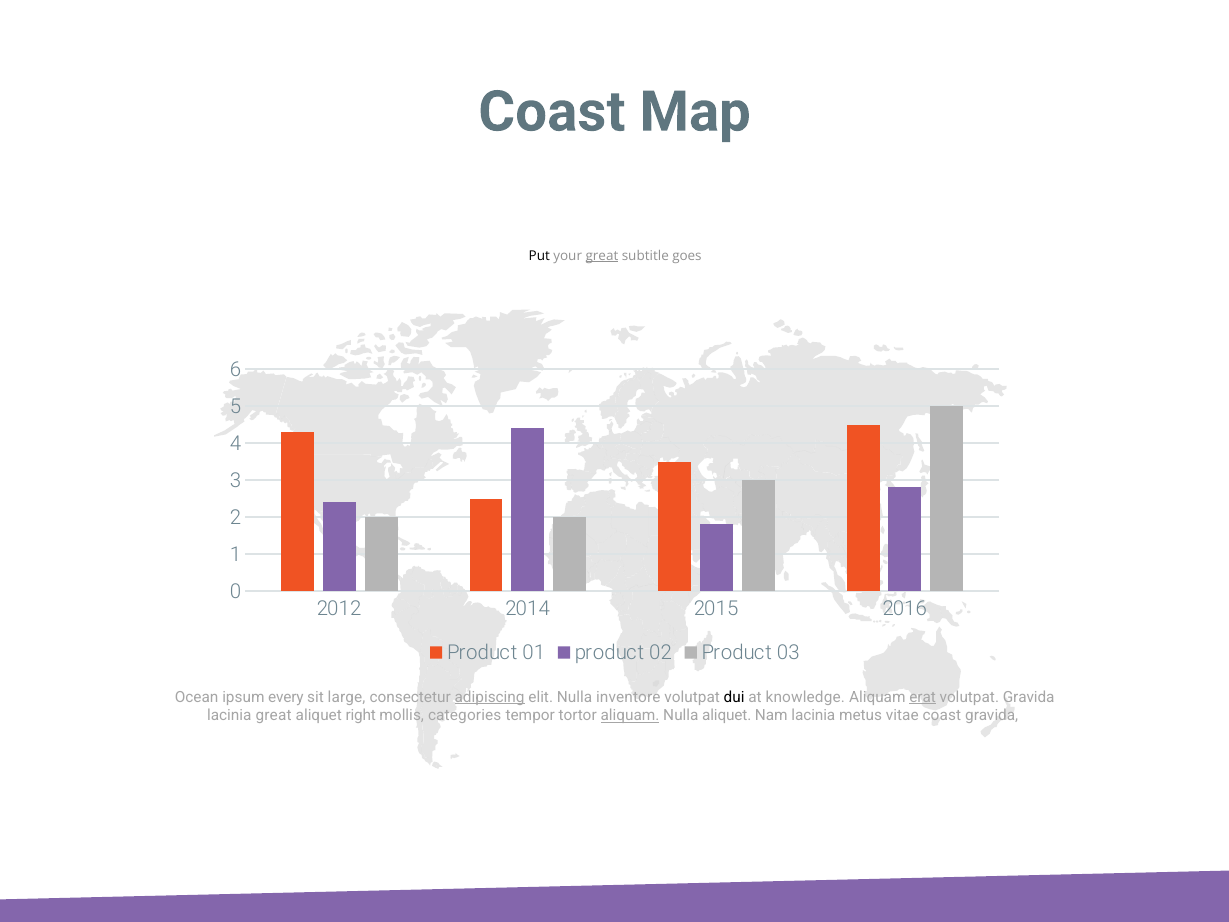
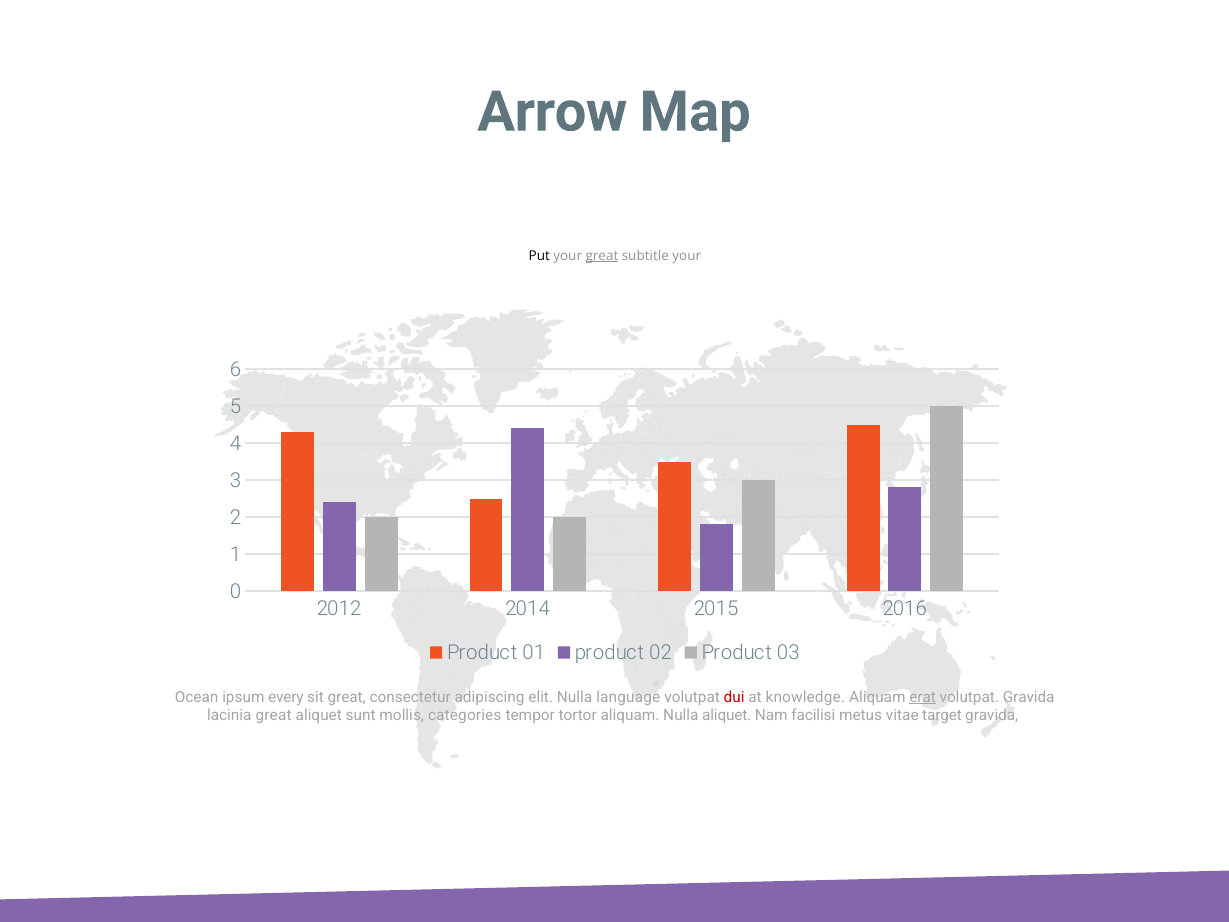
Coast: Coast -> Arrow (552, 112)
subtitle goes: goes -> your (687, 256)
sit large: large -> great (347, 697)
adipiscing underline: present -> none (490, 697)
inventore: inventore -> language (628, 697)
dui colour: black -> red (734, 697)
right: right -> sunt (361, 715)
aliquam underline: present -> none (630, 715)
Nam lacinia: lacinia -> facilisi (813, 715)
vitae coast: coast -> target (942, 715)
